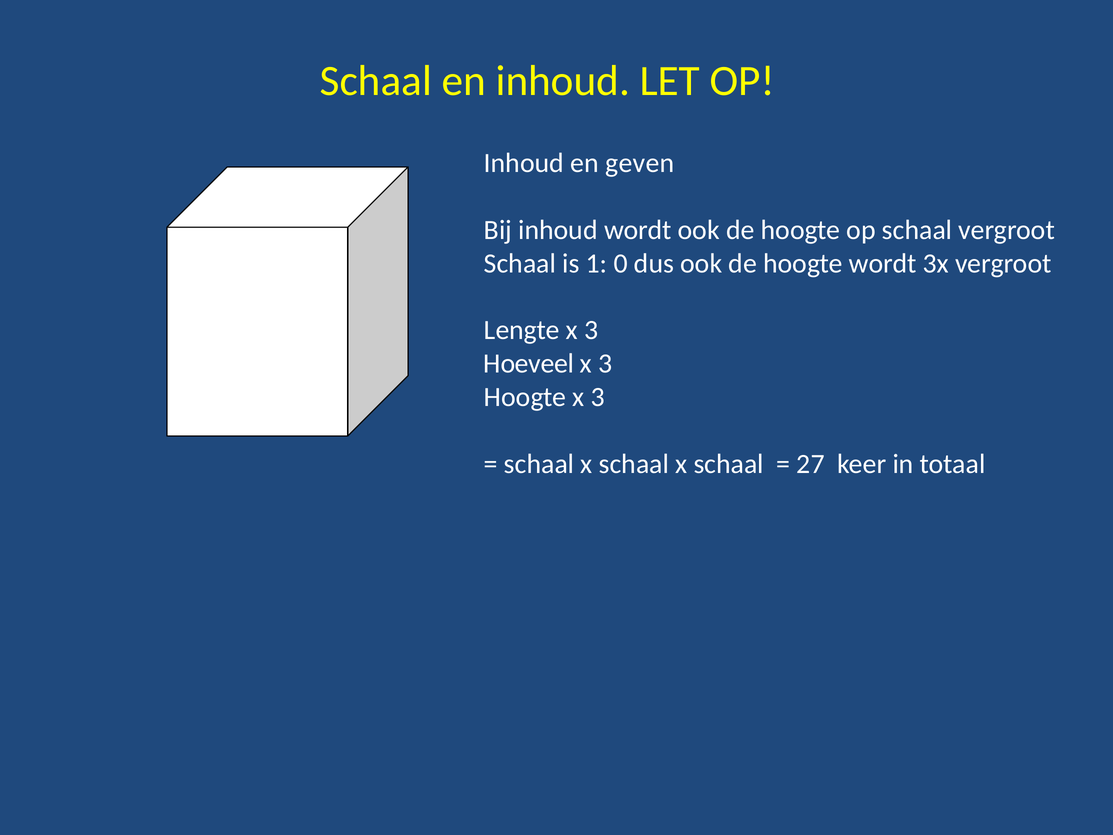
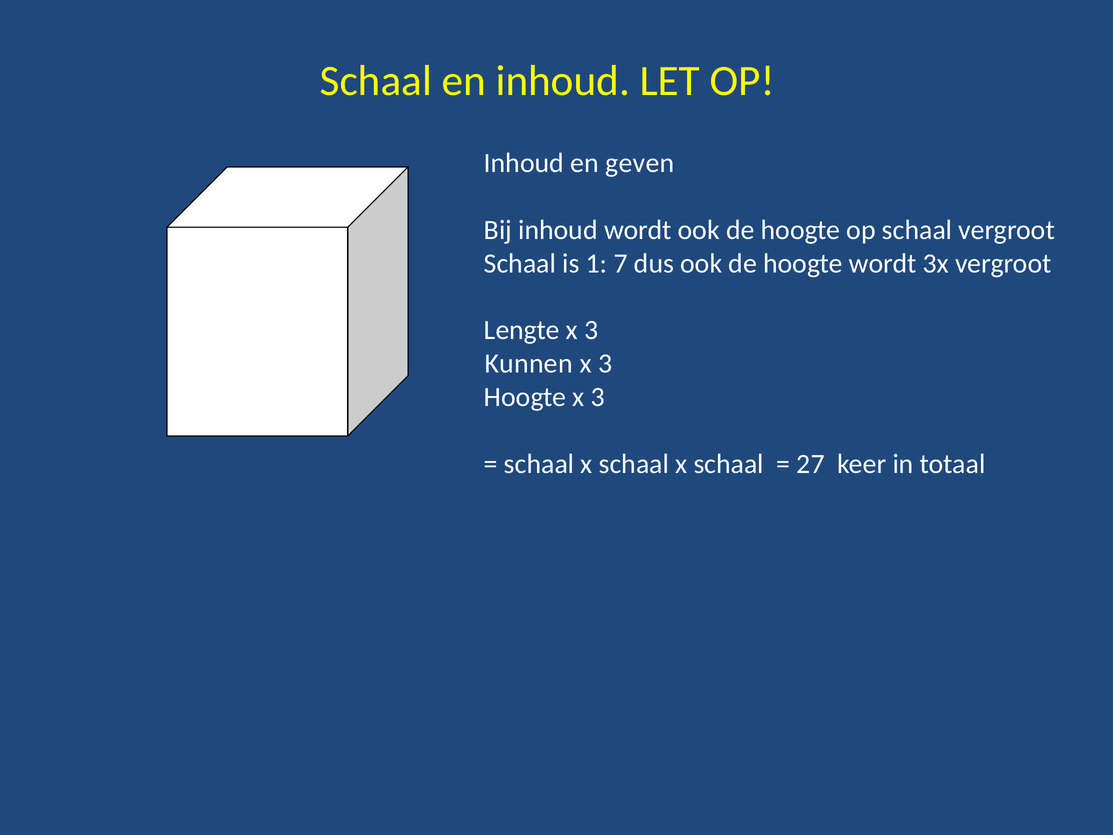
0: 0 -> 7 (621, 263)
Hoeveel: Hoeveel -> Kunnen (529, 364)
